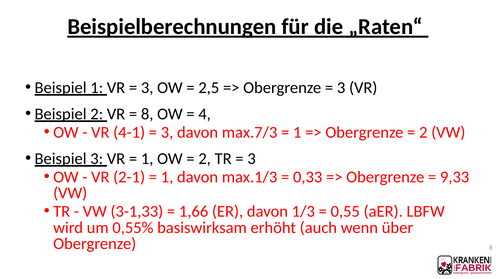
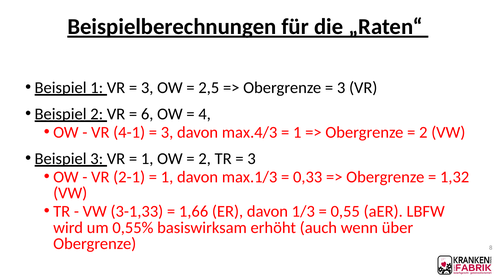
8: 8 -> 6 (147, 114)
max.7/3: max.7/3 -> max.4/3 (250, 132)
9,33: 9,33 -> 1,32 (455, 177)
